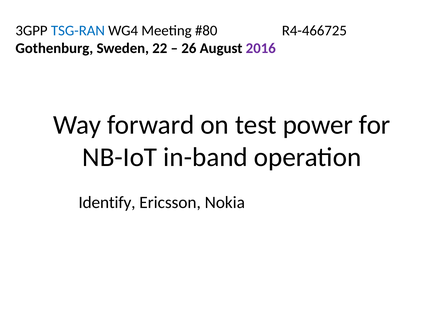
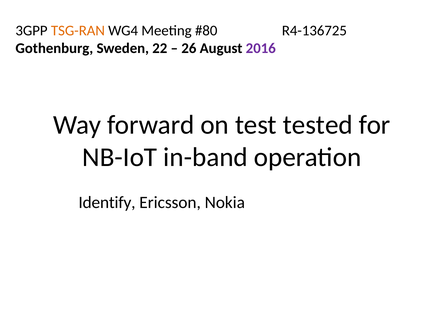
TSG-RAN colour: blue -> orange (78, 31)
R4-466725: R4-466725 -> R4-136725 (314, 31)
power: power -> tested (318, 125)
